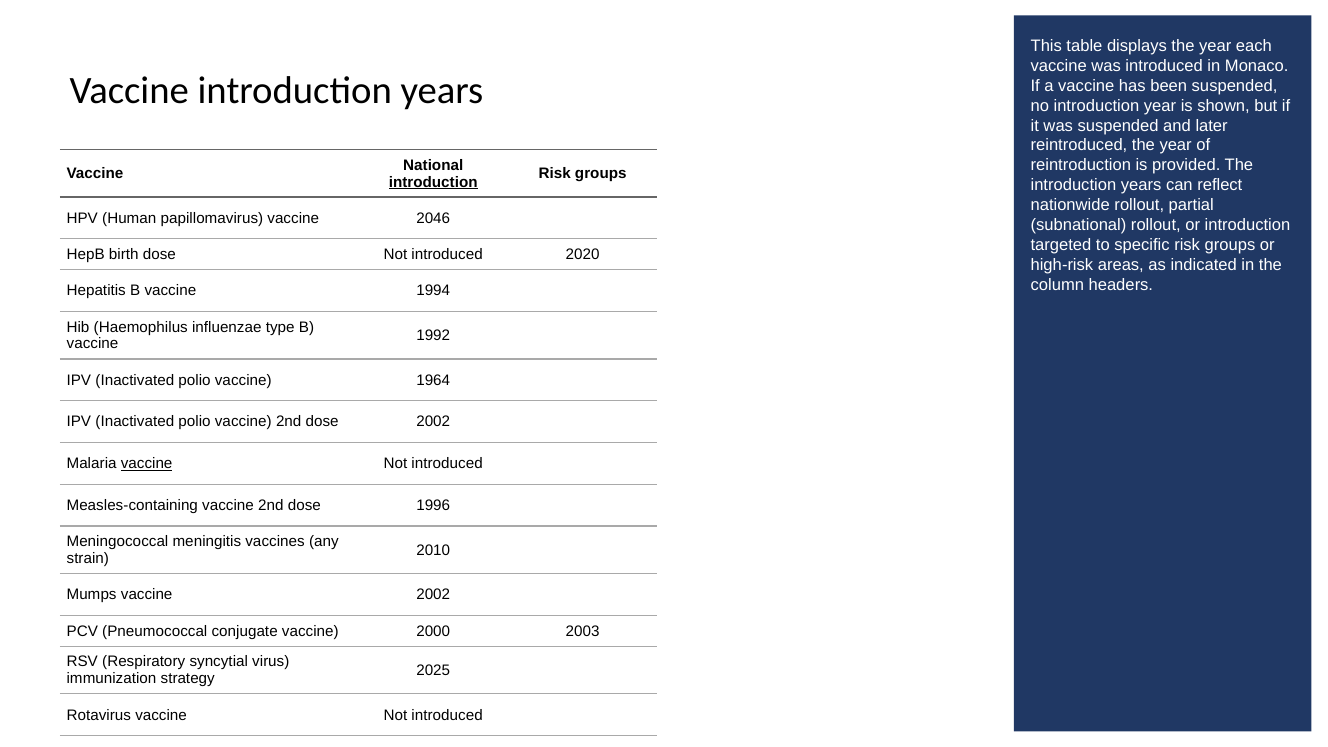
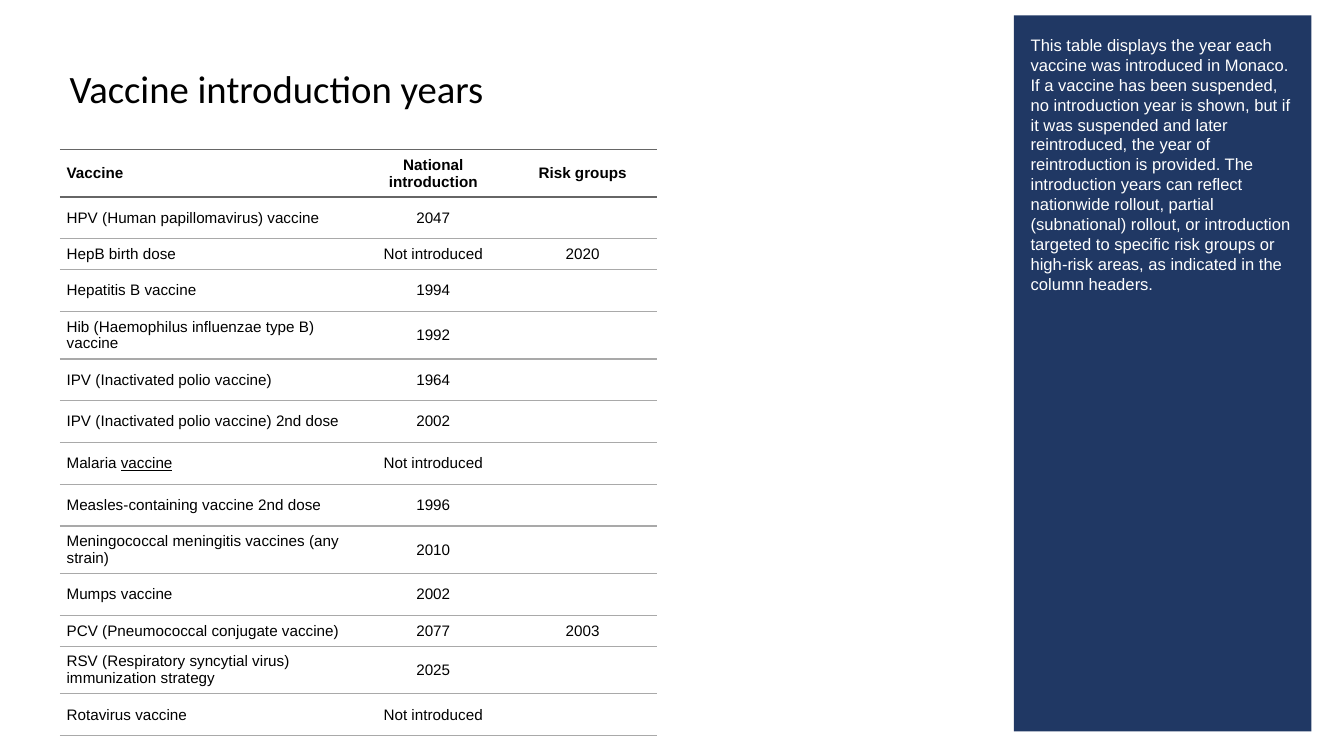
introduction underline: present -> none (433, 182)
2046: 2046 -> 2047 (433, 218)
2000: 2000 -> 2077 (433, 631)
